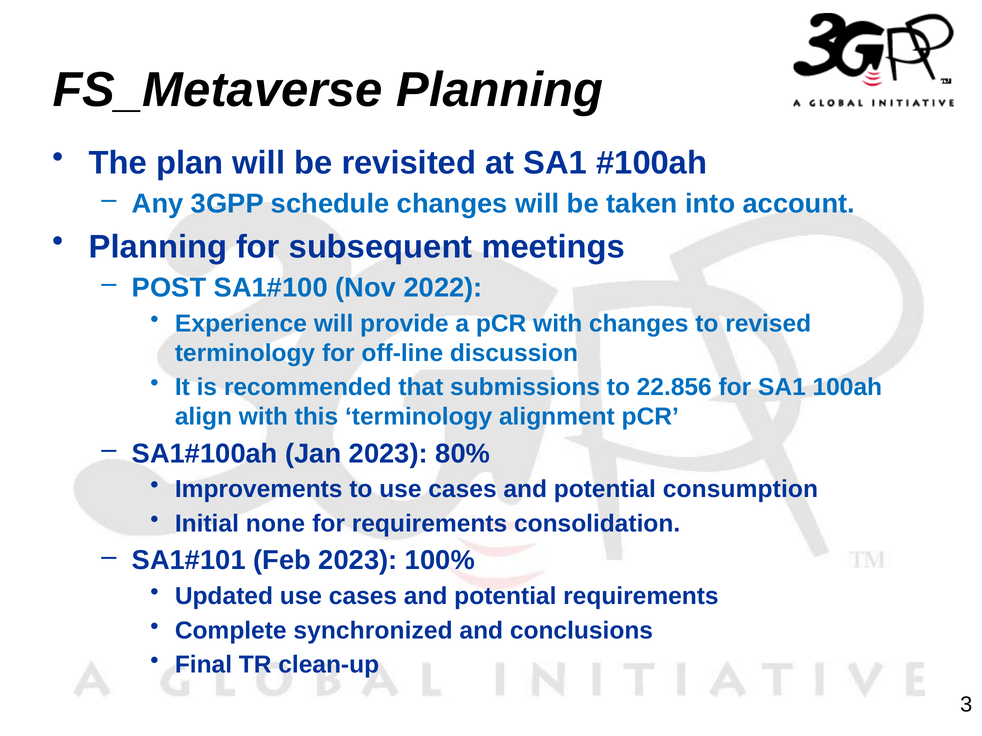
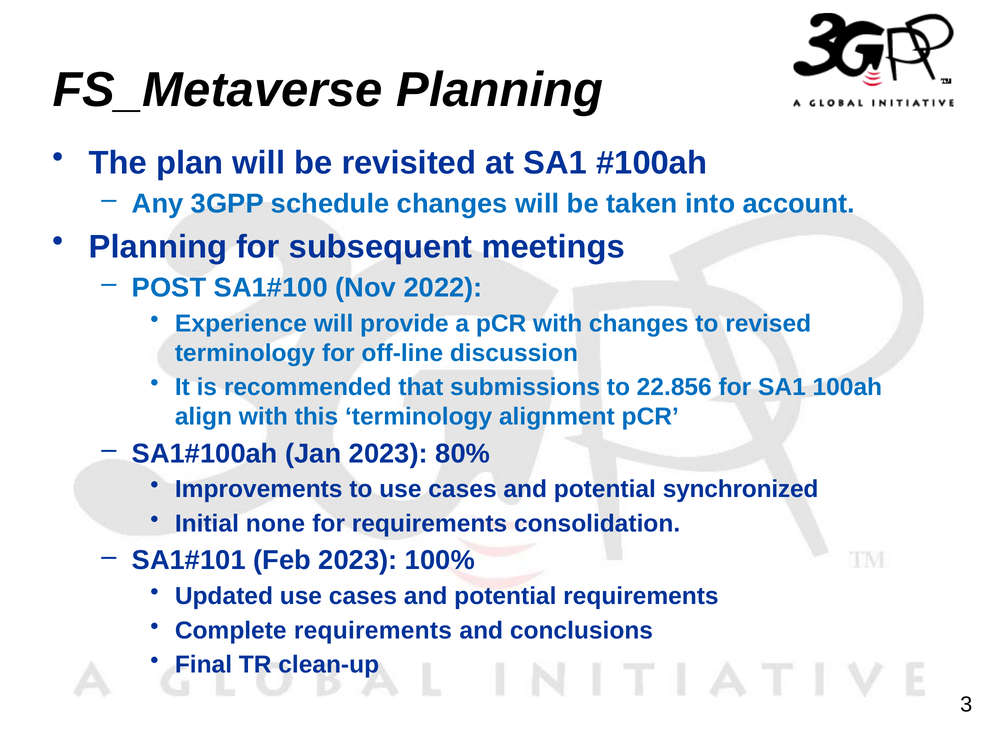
consumption: consumption -> synchronized (741, 490)
Complete synchronized: synchronized -> requirements (373, 631)
